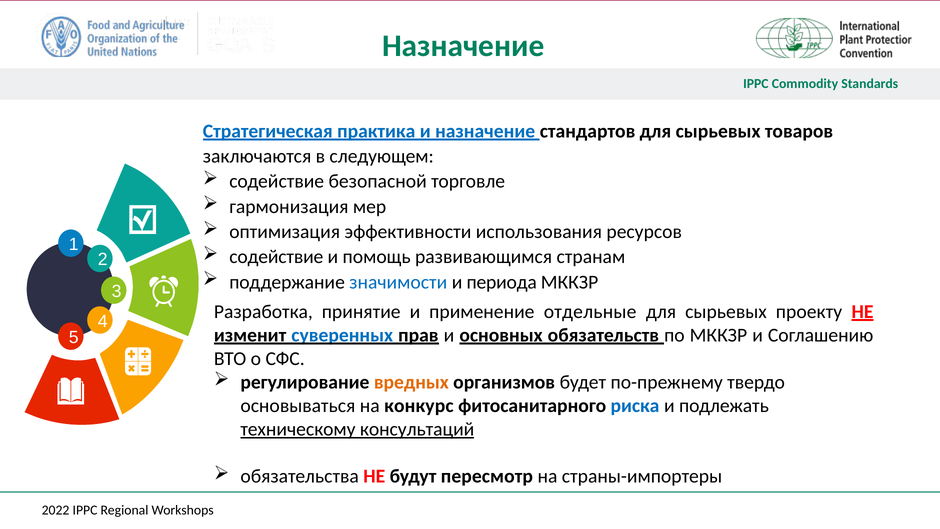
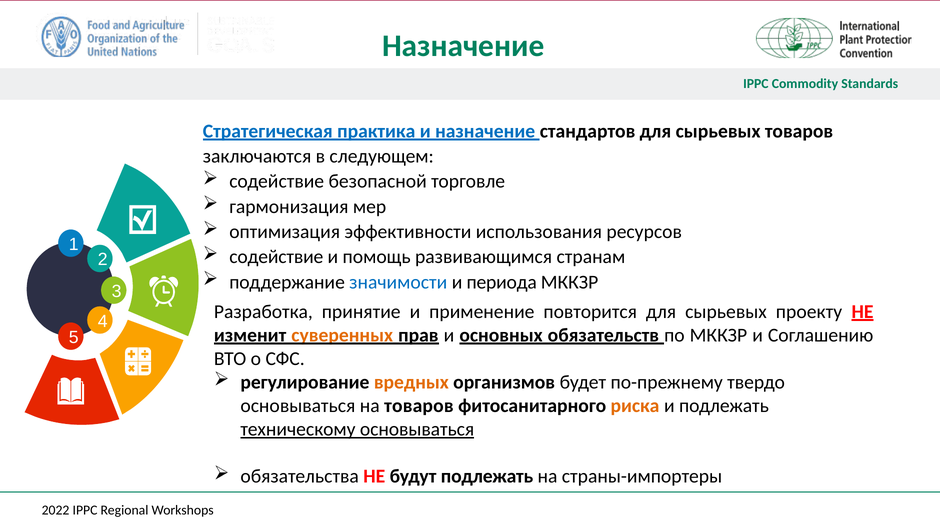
отдельные: отдельные -> повторится (590, 312)
суверенных colour: blue -> orange (342, 335)
на конкурс: конкурс -> товаров (419, 406)
риска colour: blue -> orange (635, 406)
техническому консультаций: консультаций -> основываться (417, 429)
будут пересмотр: пересмотр -> подлежать (487, 476)
